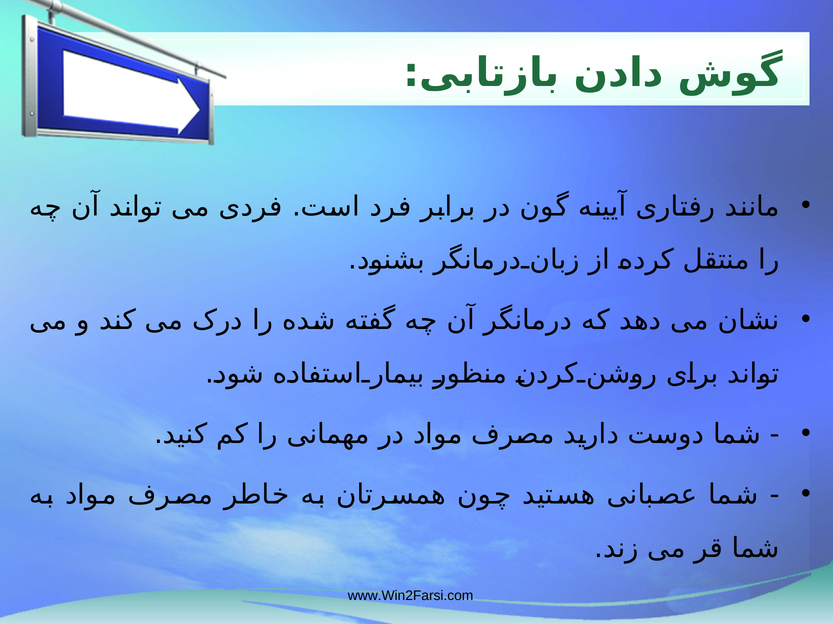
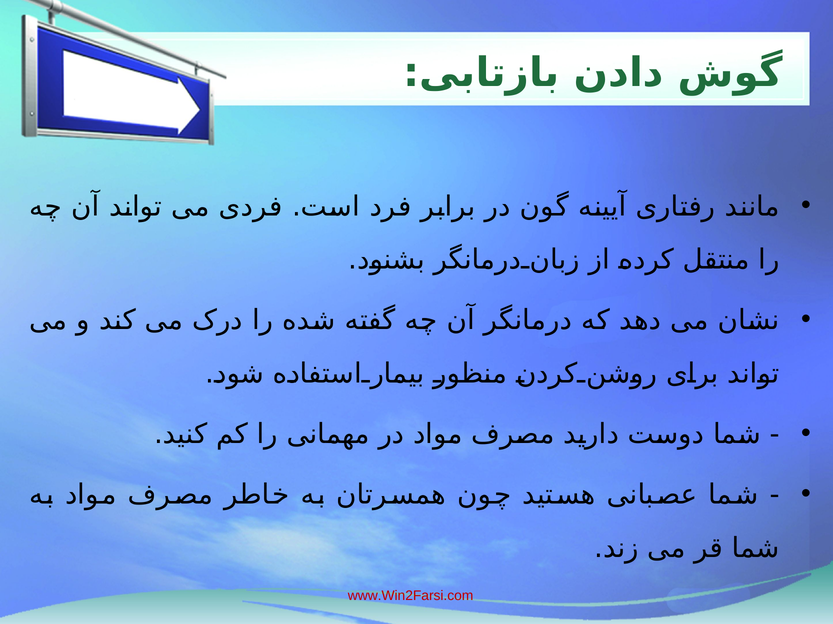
www.Win2Farsi.com colour: black -> red (411, 597)
